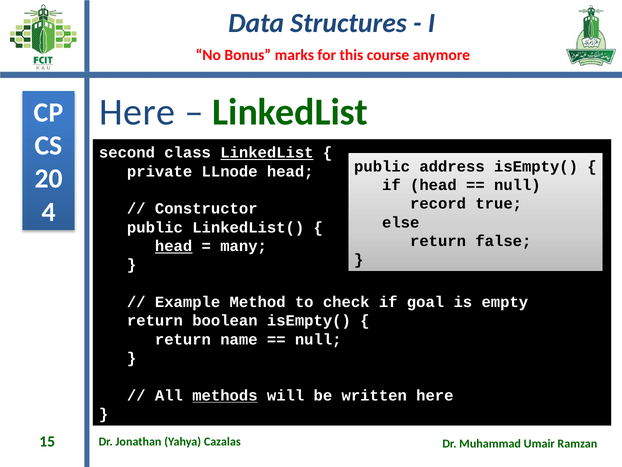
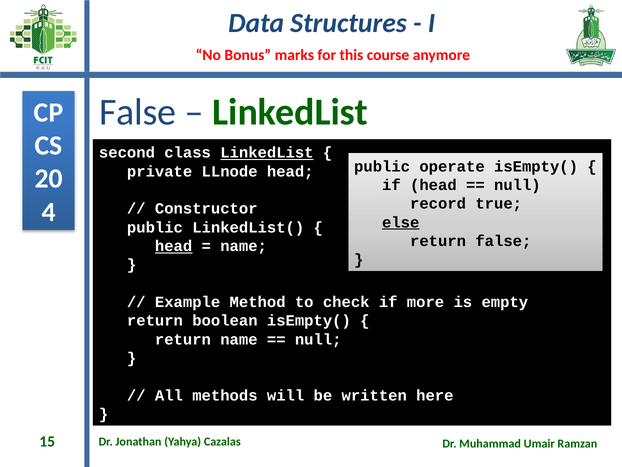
Here: Here -> False (138, 112)
address: address -> operate (452, 166)
else underline: none -> present (401, 222)
many: many -> name (244, 246)
goal: goal -> more (426, 302)
methods underline: present -> none (225, 395)
